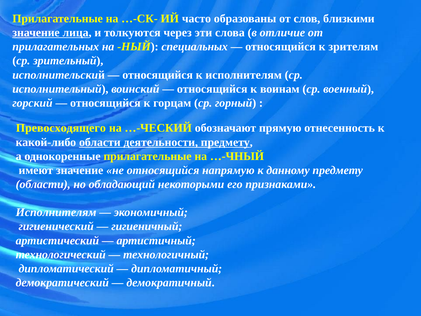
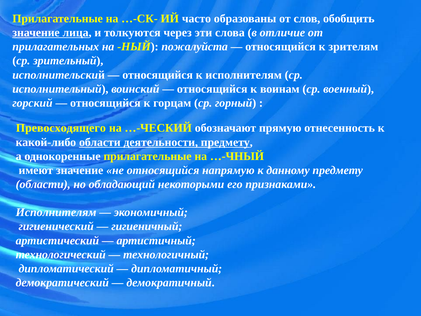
близкими: близкими -> обобщить (349, 19)
специальных: специальных -> пожалуйста (195, 47)
